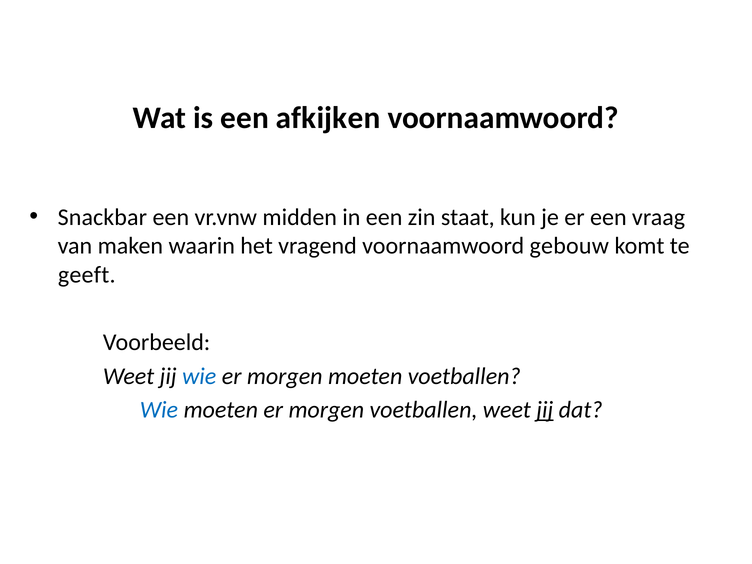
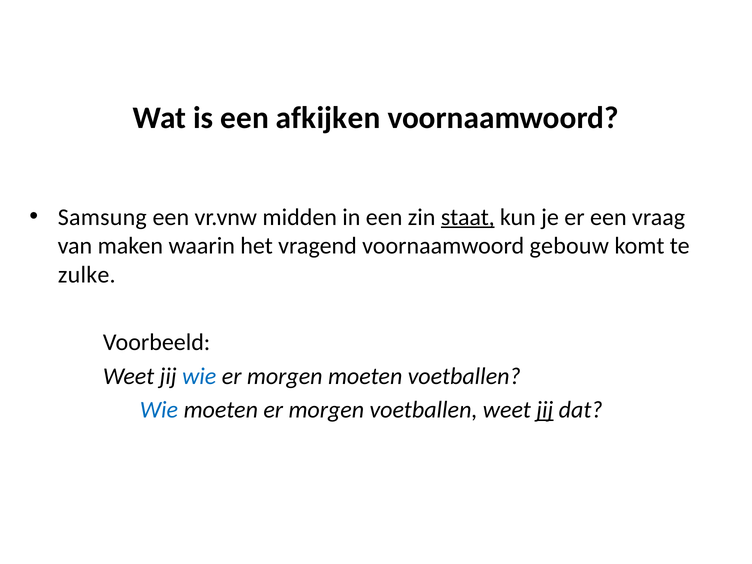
Snackbar: Snackbar -> Samsung (102, 217)
staat underline: none -> present (468, 217)
geeft: geeft -> zulke (87, 275)
